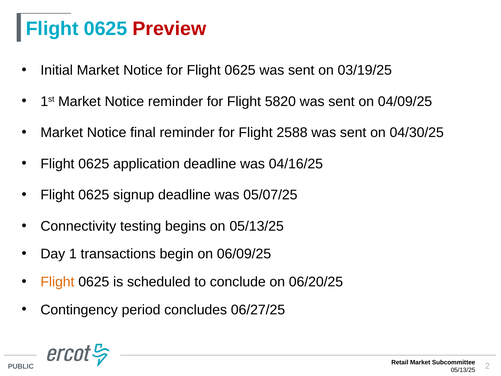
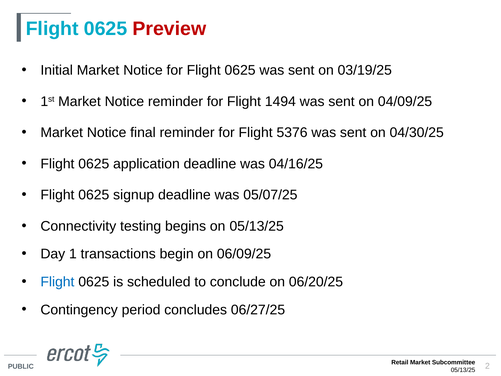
5820: 5820 -> 1494 (280, 101)
2588: 2588 -> 5376 (292, 133)
Flight colour: orange -> blue (57, 282)
